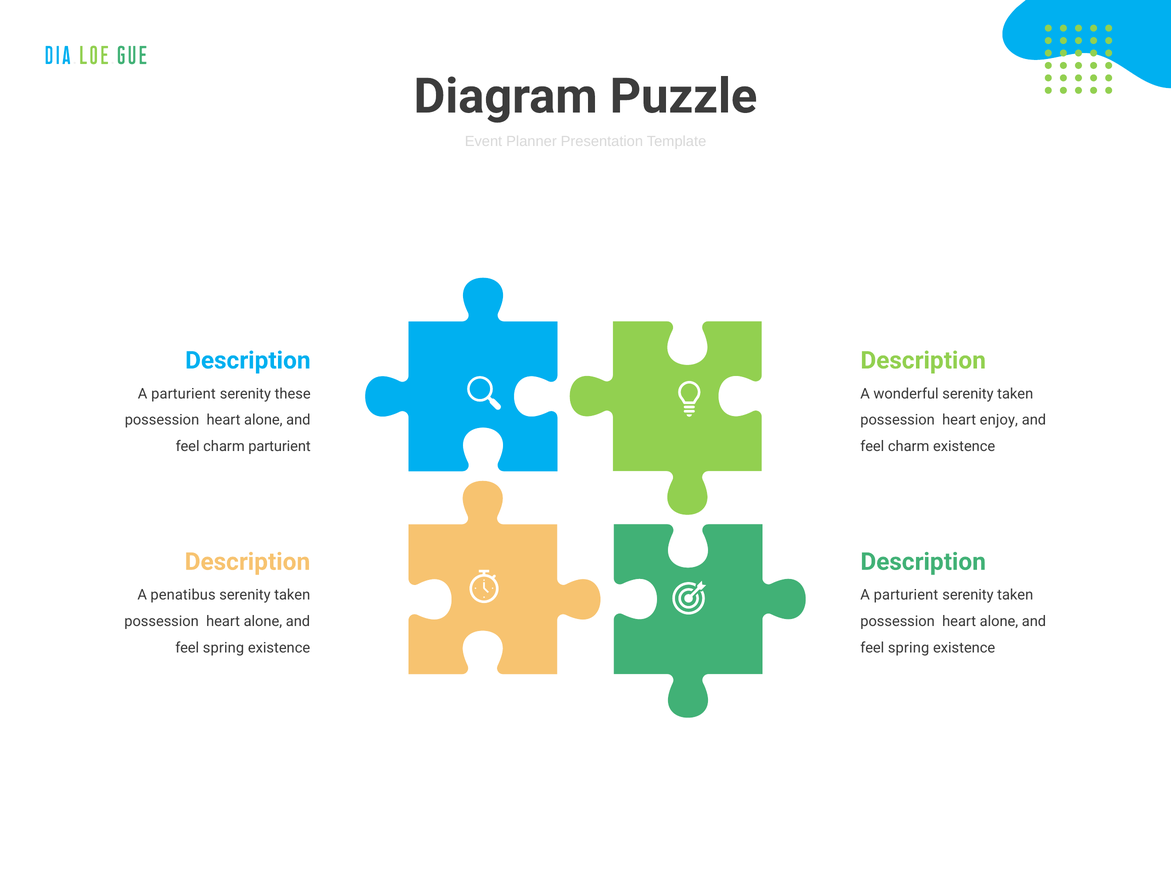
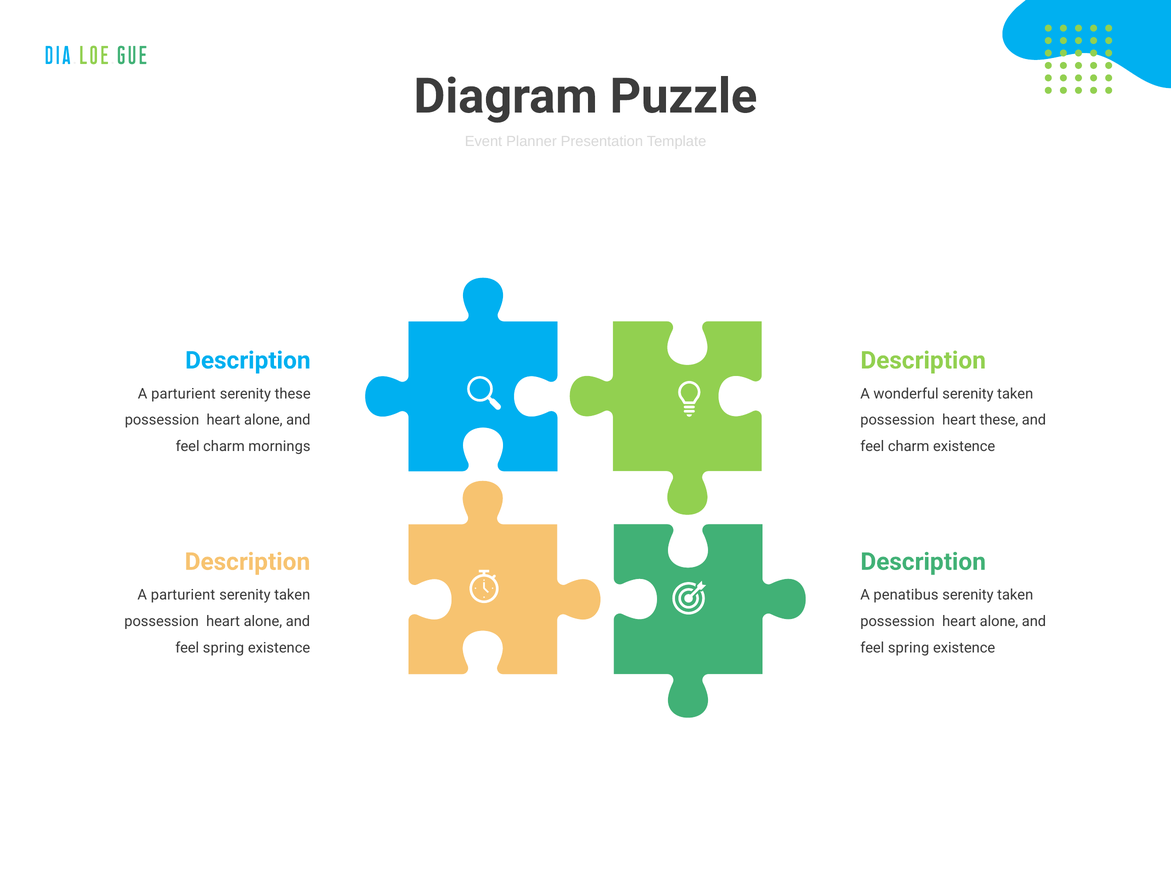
heart enjoy: enjoy -> these (999, 420)
charm parturient: parturient -> mornings (279, 447)
penatibus: penatibus -> parturient (183, 595)
parturient: parturient -> penatibus (906, 595)
